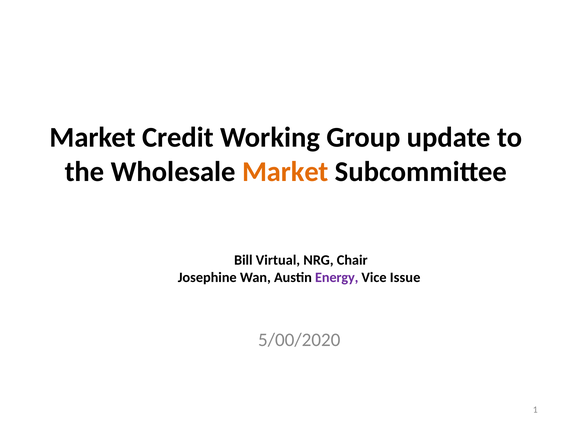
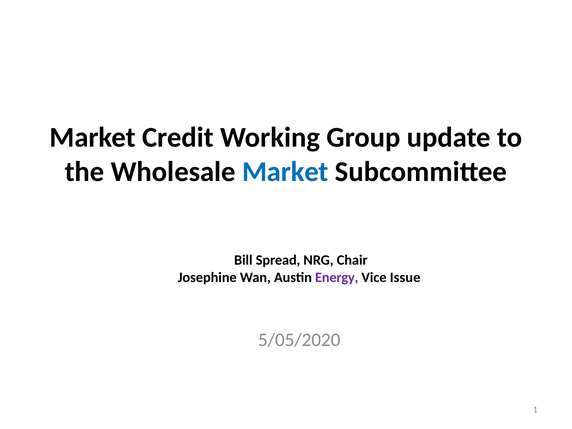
Market colour: orange -> blue (285, 172)
Virtual: Virtual -> Spread (278, 260)
5/00/2020: 5/00/2020 -> 5/05/2020 (299, 340)
